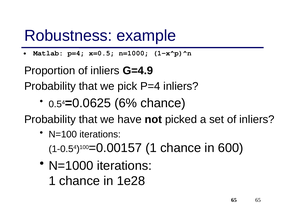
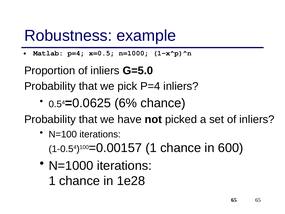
G=4.9: G=4.9 -> G=5.0 (138, 71)
